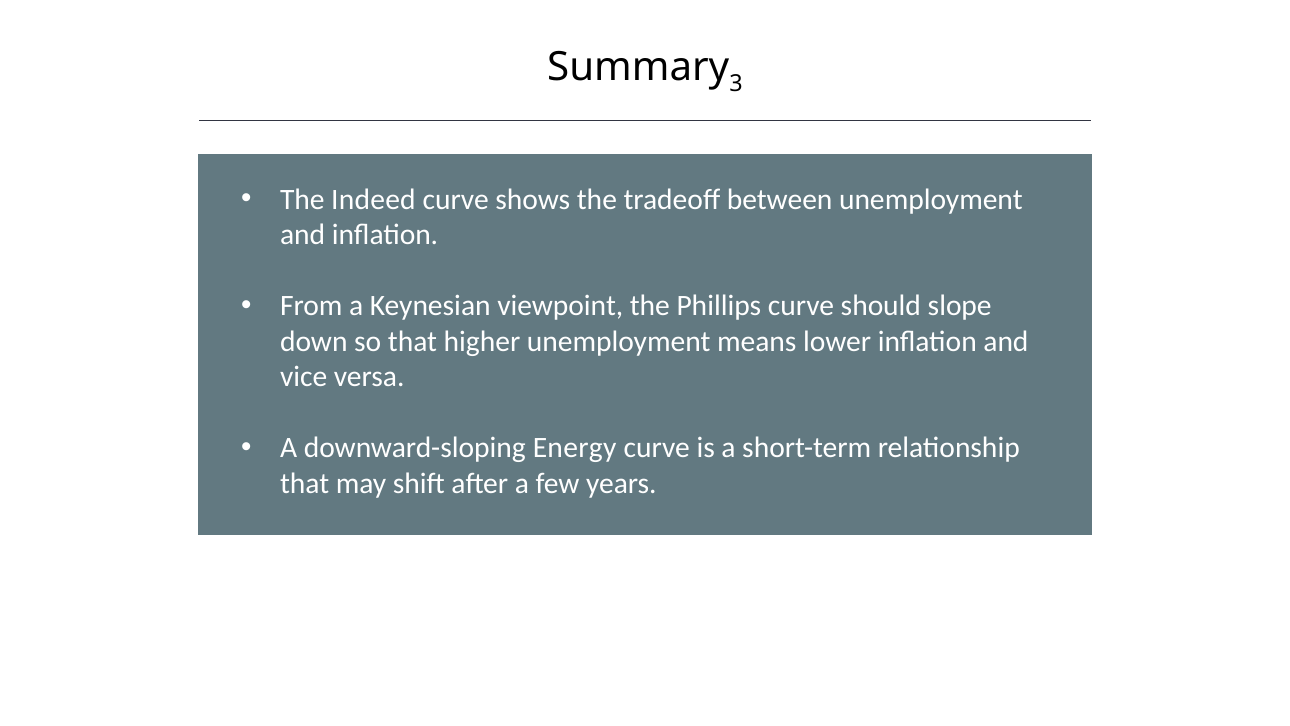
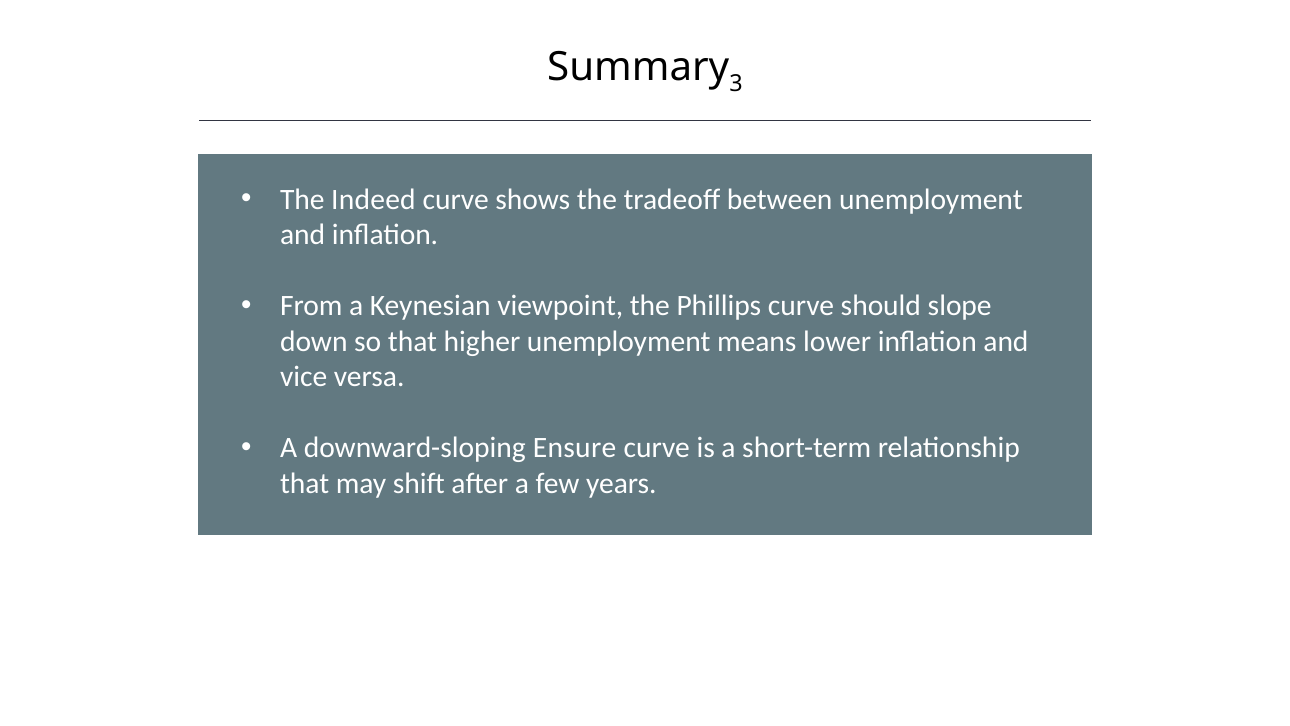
Energy: Energy -> Ensure (575, 448)
